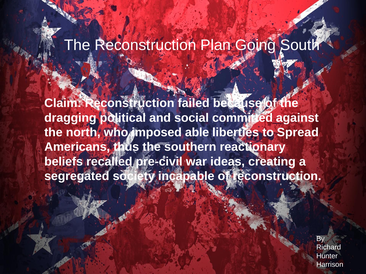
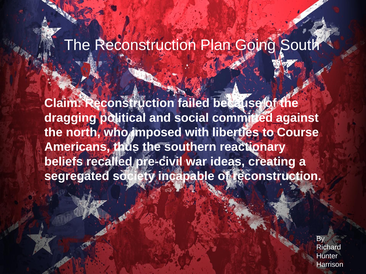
able: able -> with (197, 133)
Spread: Spread -> Course (298, 133)
